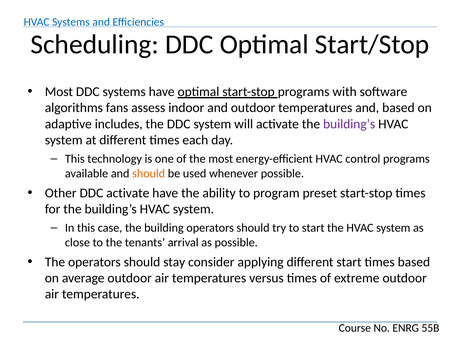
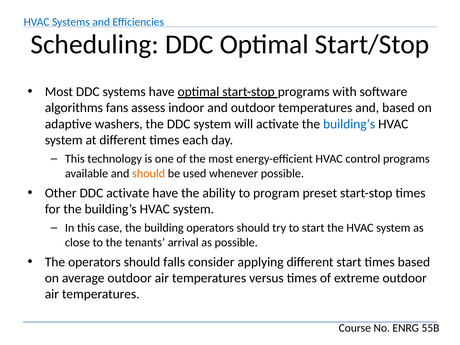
includes: includes -> washers (119, 124)
building’s colour: purple -> blue (349, 124)
stay: stay -> falls (174, 262)
